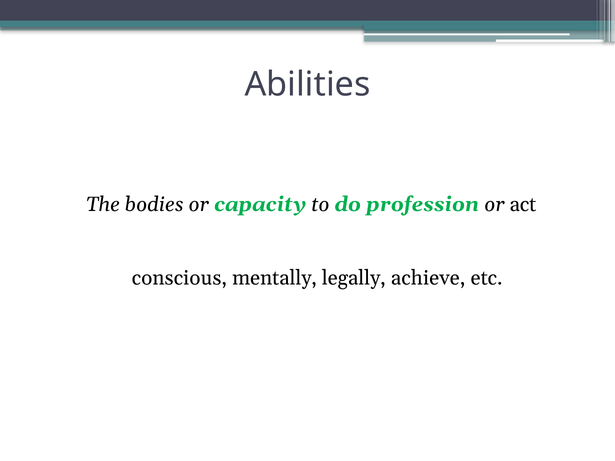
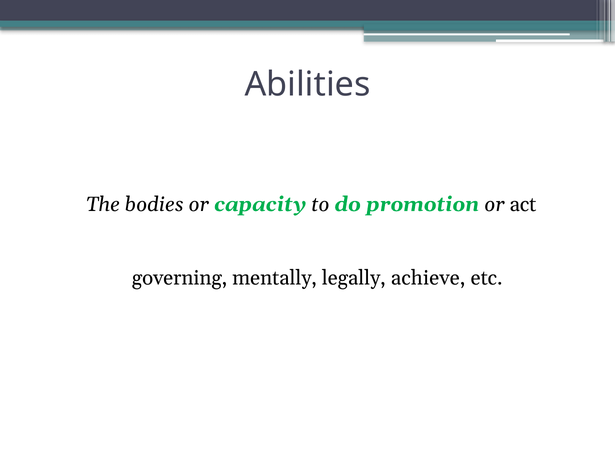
profession: profession -> promotion (423, 204)
conscious: conscious -> governing (180, 278)
